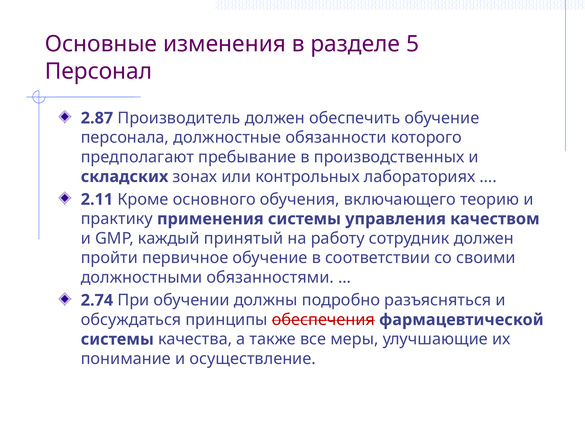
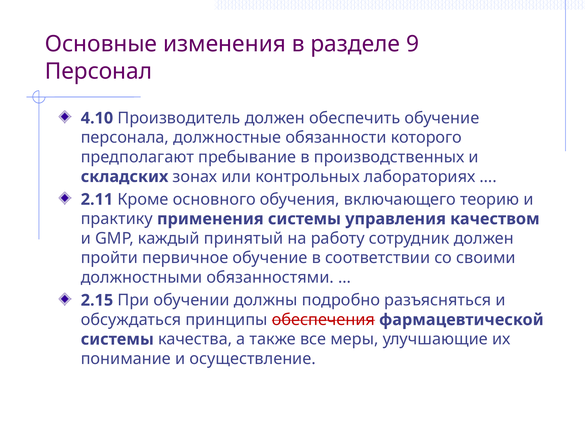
5: 5 -> 9 (413, 44)
2.87: 2.87 -> 4.10 (97, 118)
2.74: 2.74 -> 2.15 (97, 300)
